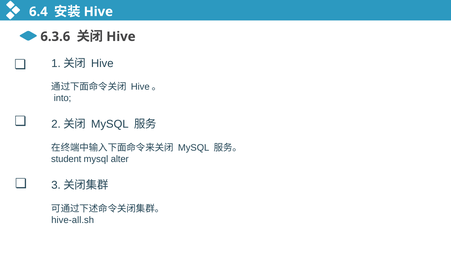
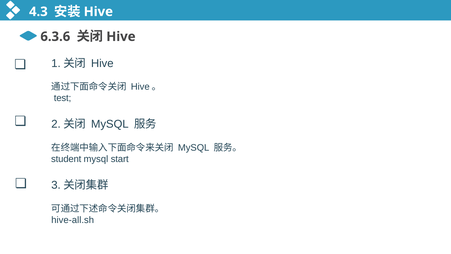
6.4: 6.4 -> 4.3 (38, 12)
into: into -> test (63, 98)
alter: alter -> start (120, 159)
